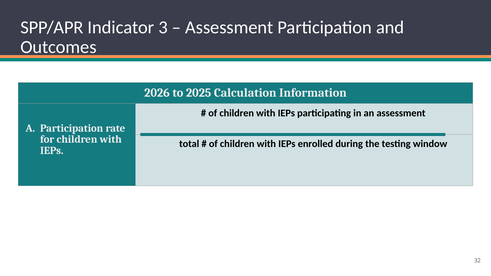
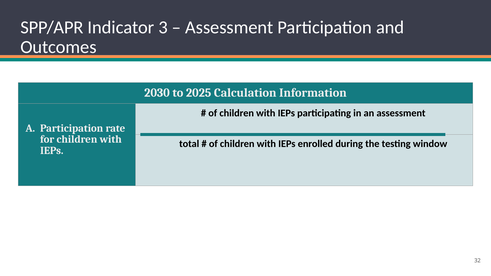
2026: 2026 -> 2030 (157, 93)
